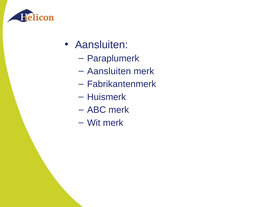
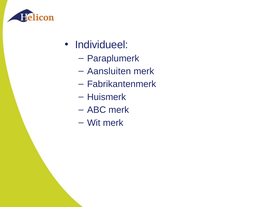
Aansluiten: Aansluiten -> Individueel (102, 45)
